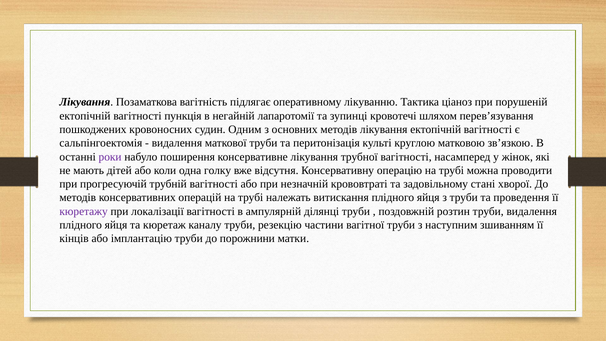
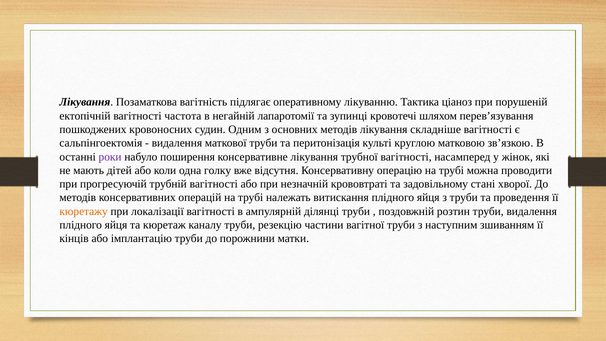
пункція: пункція -> частота (183, 116)
лікування ектопічній: ектопічній -> складніше (436, 129)
кюретажу colour: purple -> orange (84, 211)
